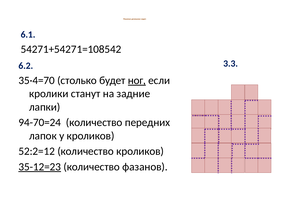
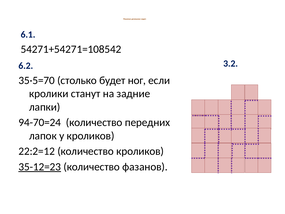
3.3: 3.3 -> 3.2 (231, 63)
35·4=70: 35·4=70 -> 35·5=70 (37, 80)
ног underline: present -> none (137, 80)
52:2=12: 52:2=12 -> 22:2=12 (37, 151)
